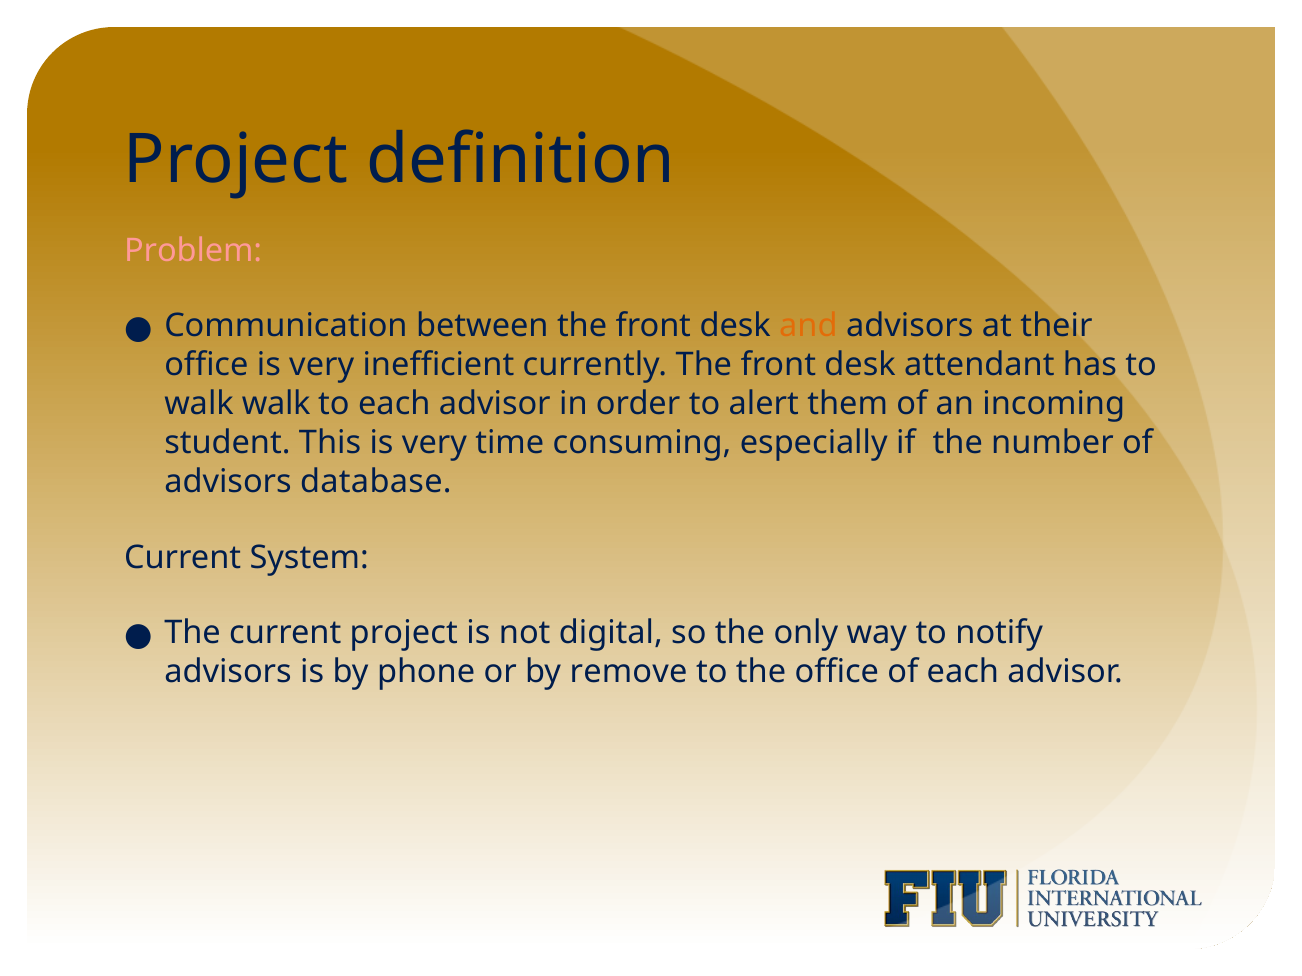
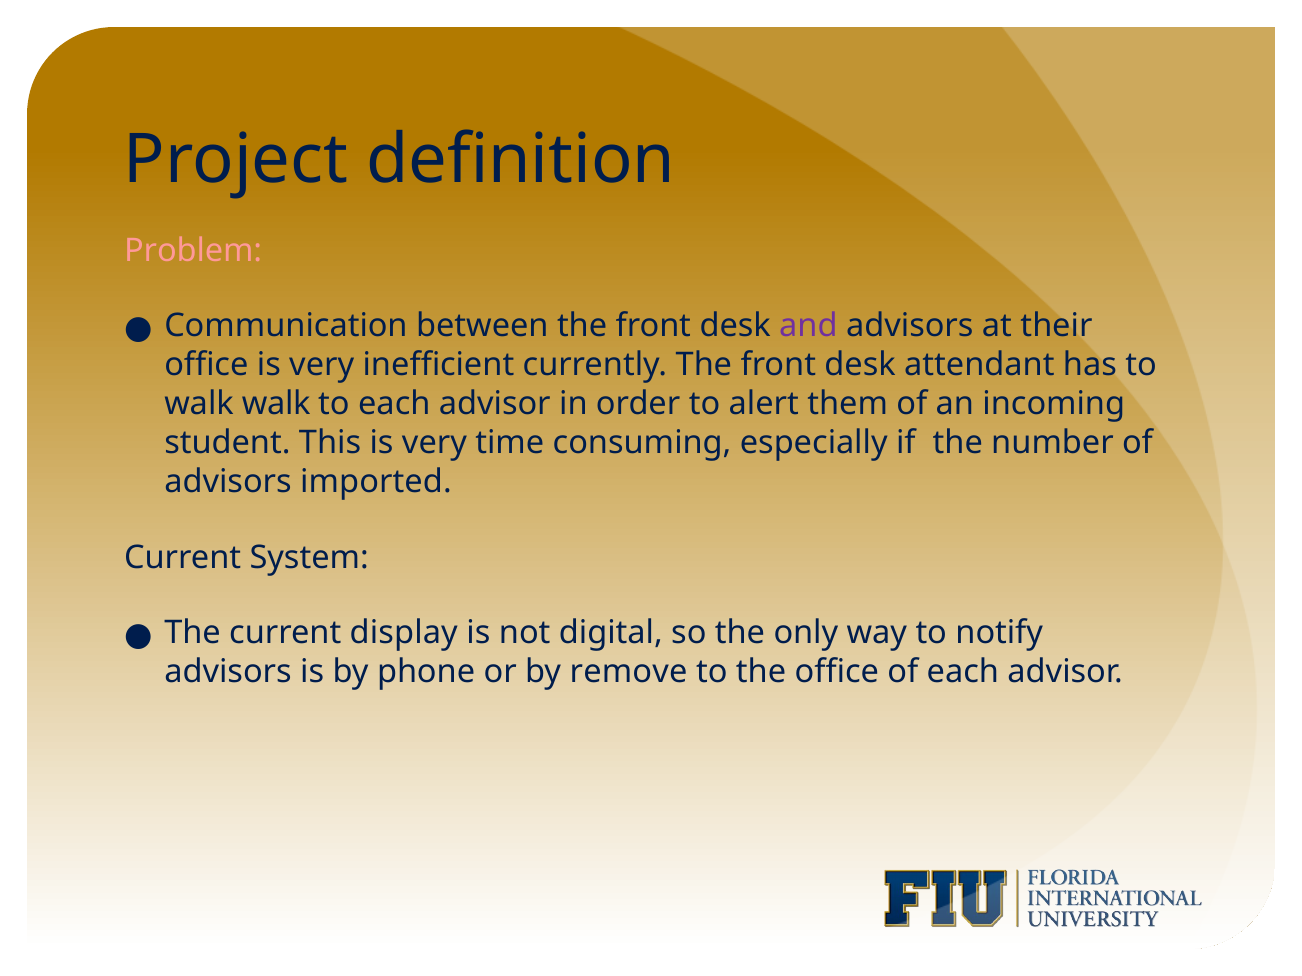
and colour: orange -> purple (808, 326)
database: database -> imported (376, 482)
current project: project -> display (404, 633)
